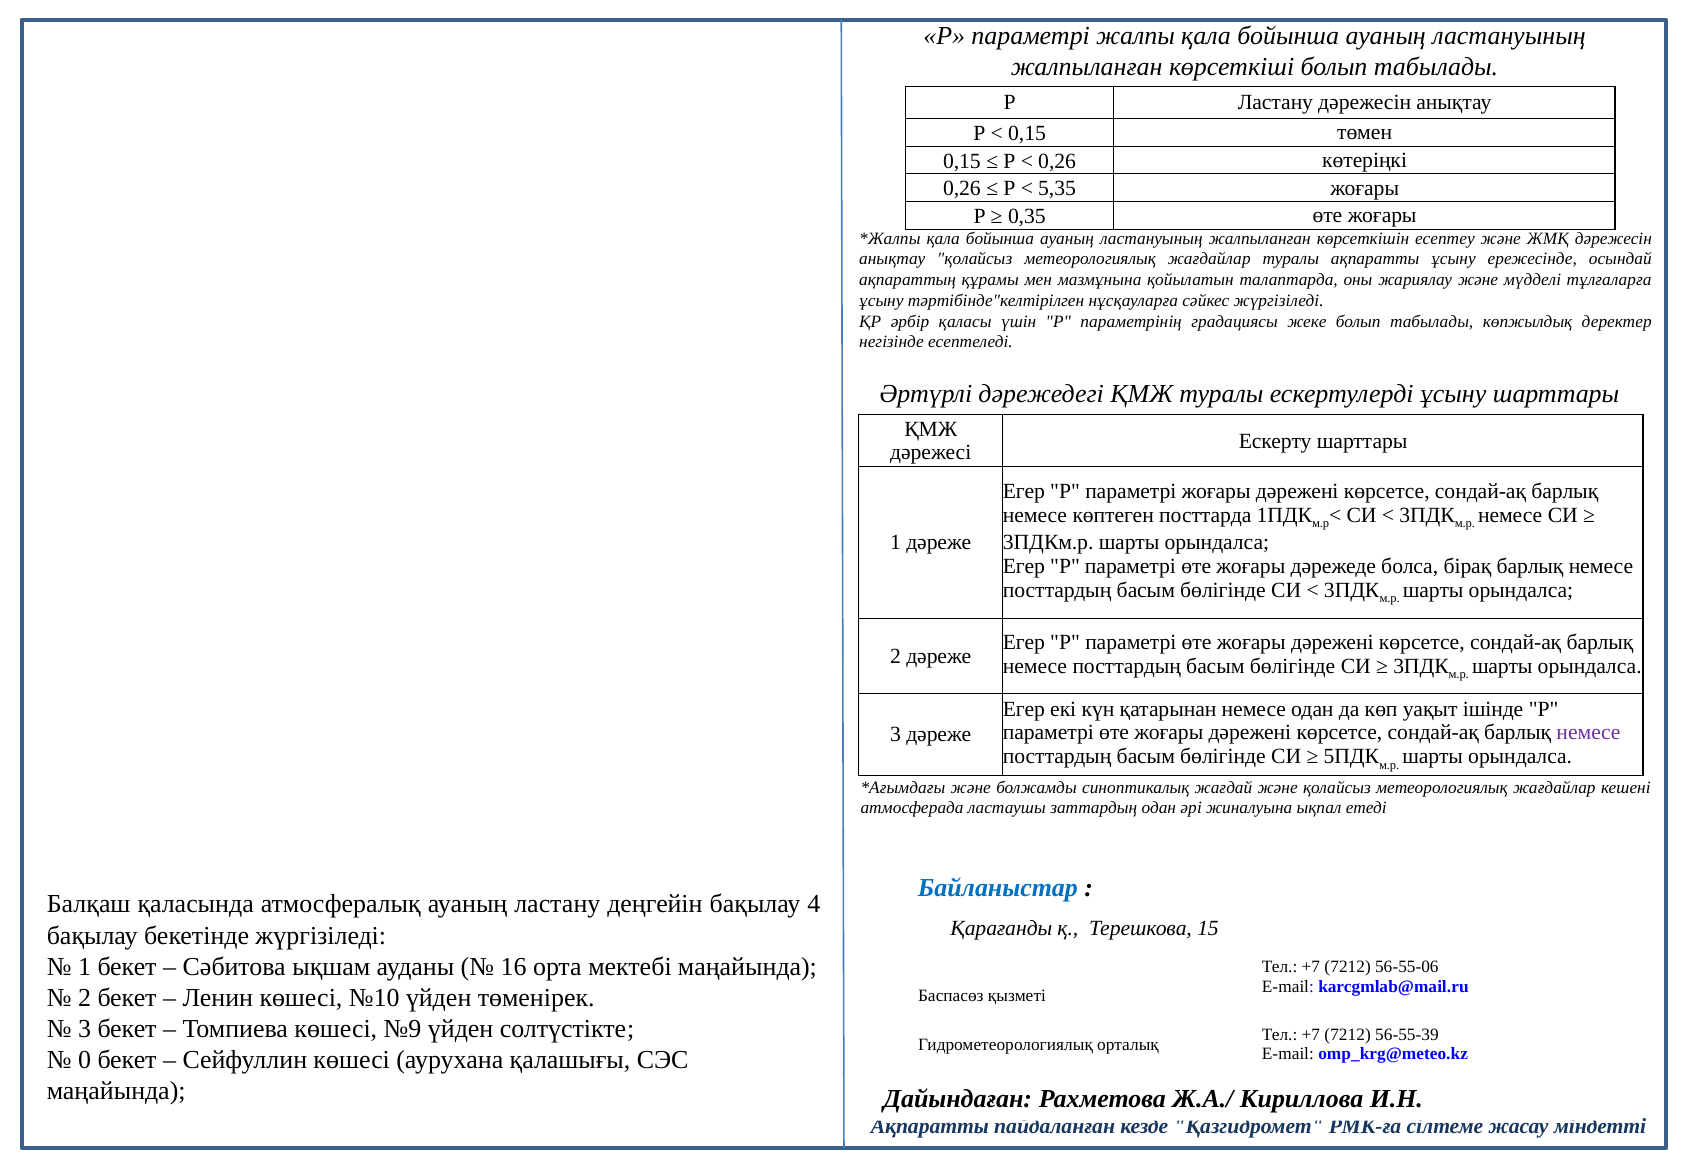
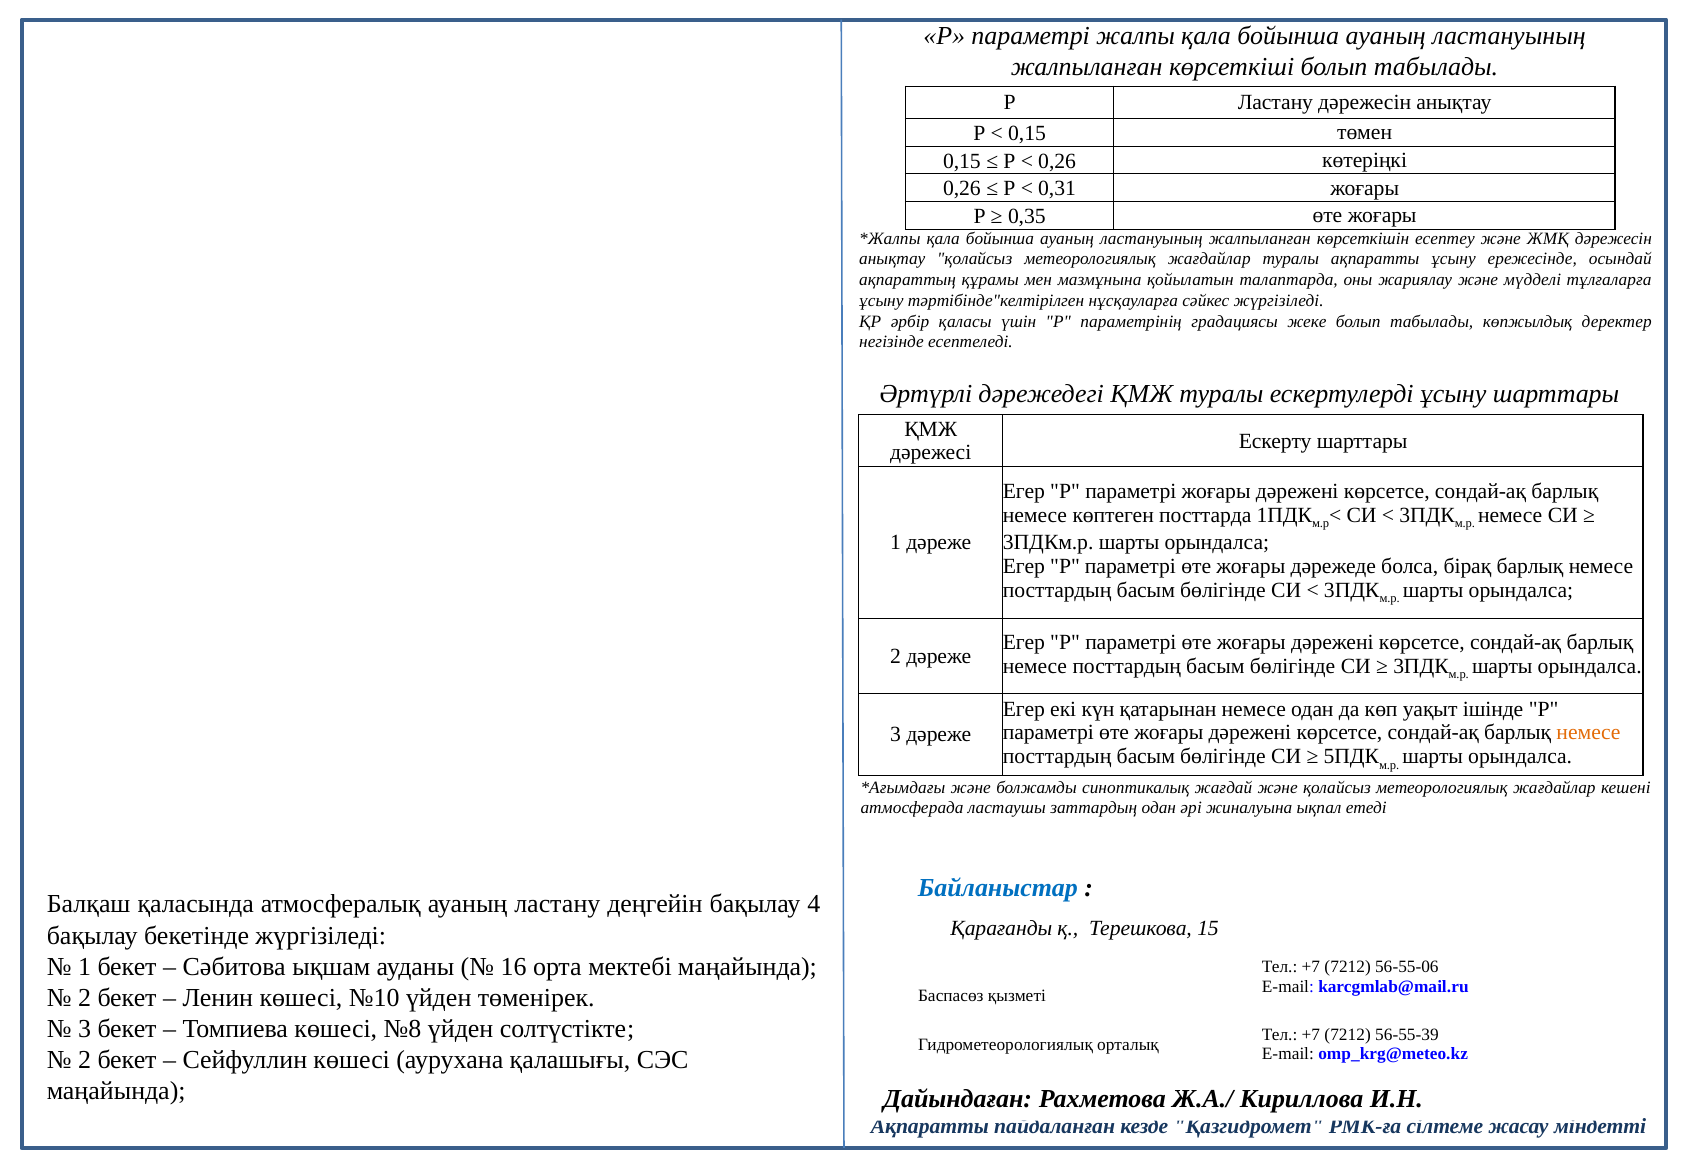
5,35: 5,35 -> 0,31 (1057, 189)
немесе colour: purple -> orange (1588, 733)
№9: №9 -> №8 (403, 1029)
0: 0 -> 2 (85, 1061)
